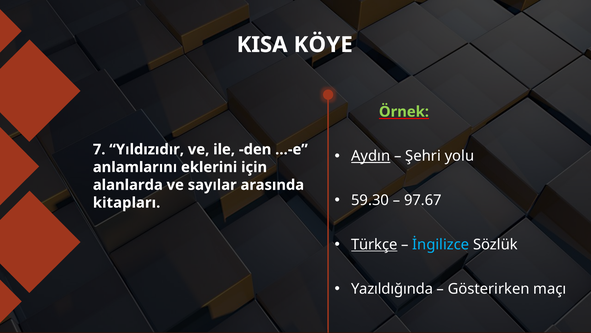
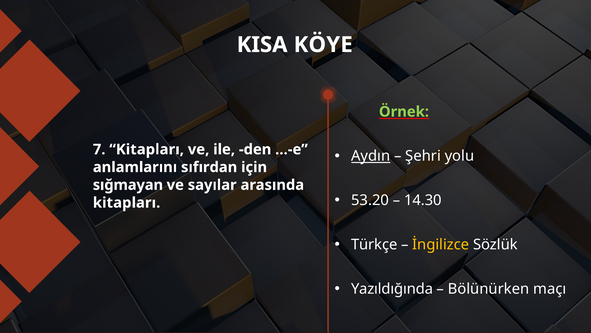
7 Yıldızıdır: Yıldızıdır -> Kitapları (147, 149)
eklerini: eklerini -> sıfırdan (209, 167)
alanlarda: alanlarda -> sığmayan (128, 185)
59.30: 59.30 -> 53.20 (370, 200)
97.67: 97.67 -> 14.30 (423, 200)
Türkçe underline: present -> none (374, 244)
İngilizce colour: light blue -> yellow (441, 244)
Gösterirken: Gösterirken -> Bölünürken (489, 288)
